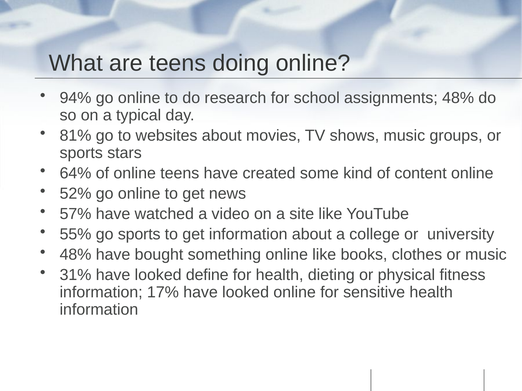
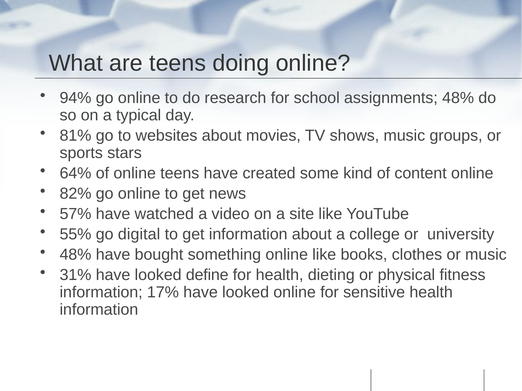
52%: 52% -> 82% (76, 194)
go sports: sports -> digital (139, 235)
